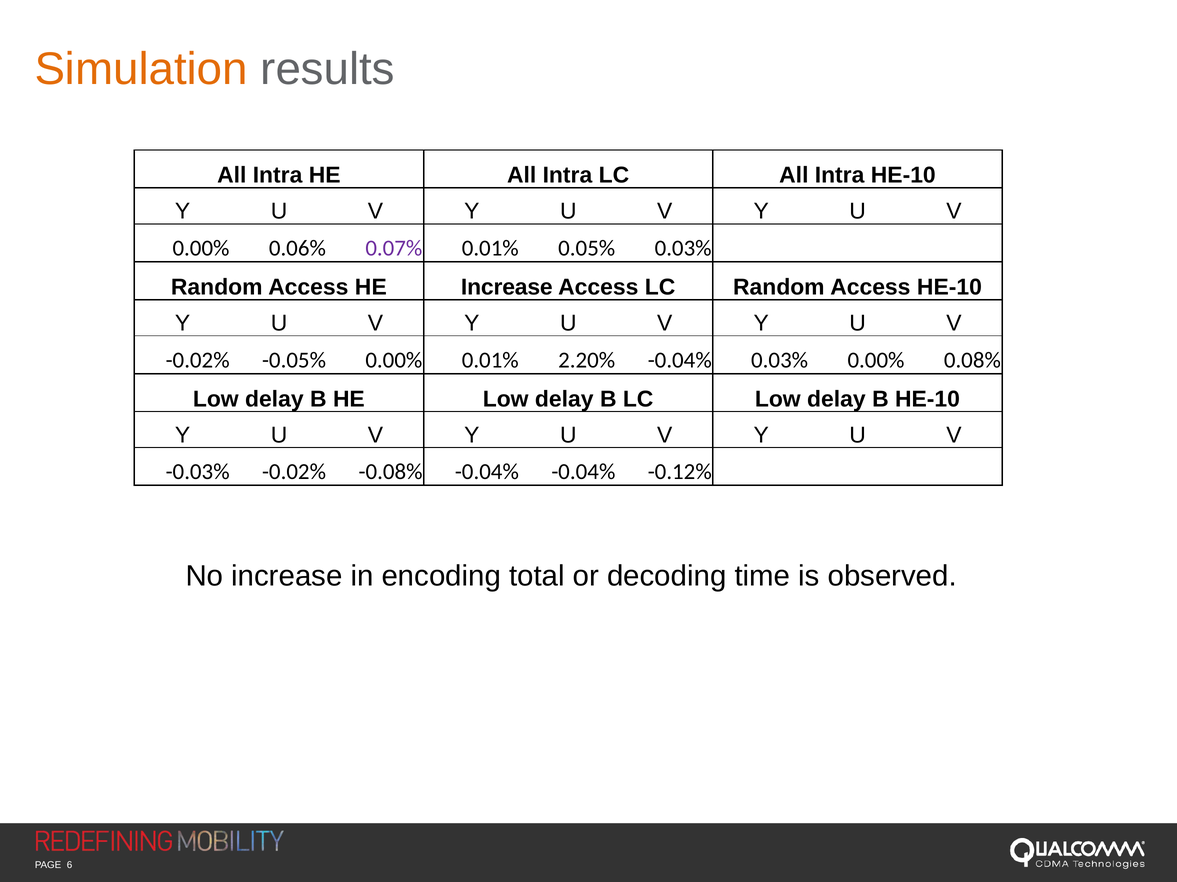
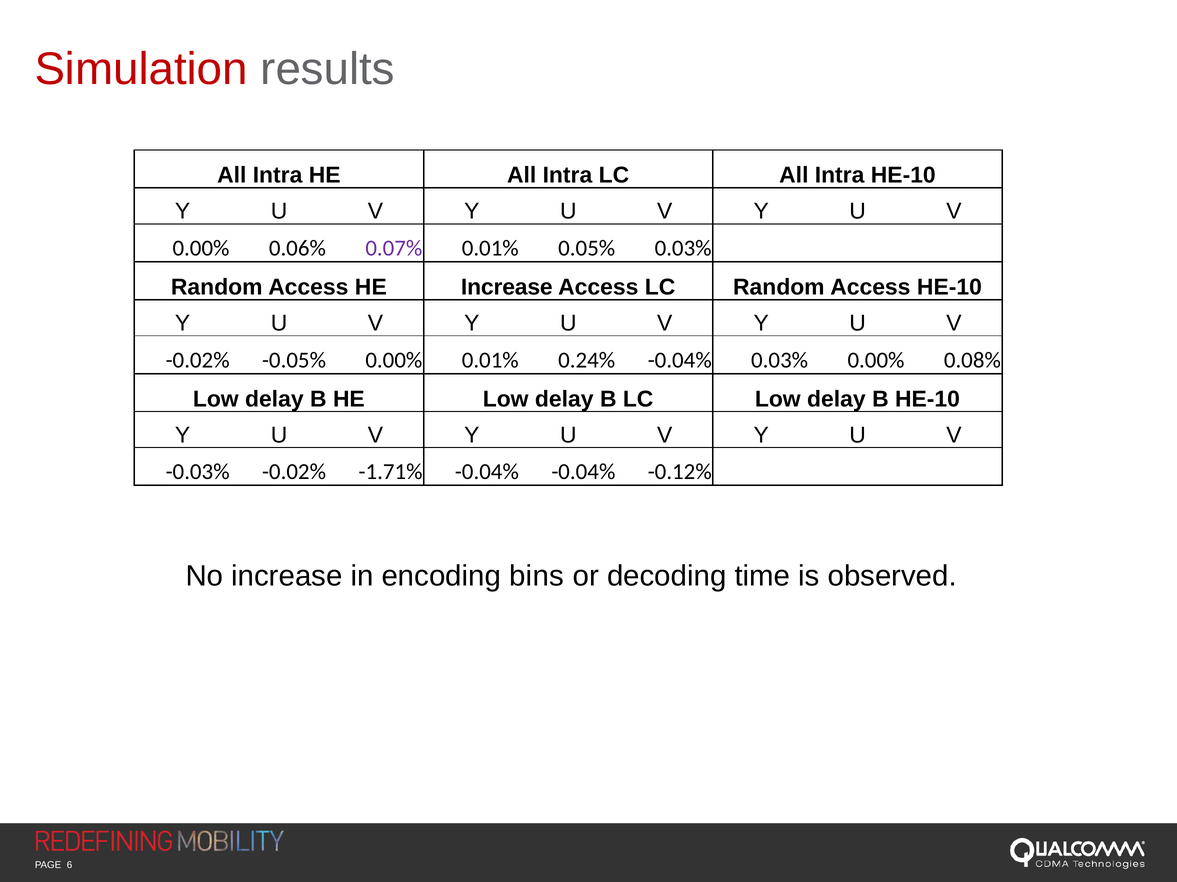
Simulation colour: orange -> red (141, 69)
2.20%: 2.20% -> 0.24% (587, 360)
-0.08%: -0.08% -> -1.71% (391, 472)
total: total -> bins (537, 577)
